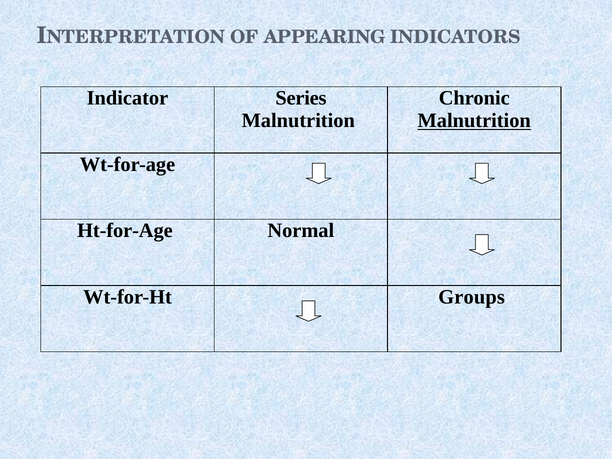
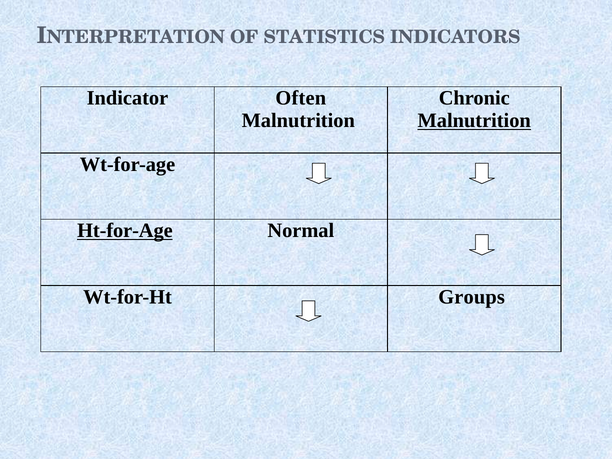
APPEARING: APPEARING -> STATISTICS (325, 37)
Series: Series -> Often (301, 98)
Ht-for-Age underline: none -> present (125, 231)
